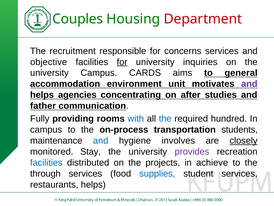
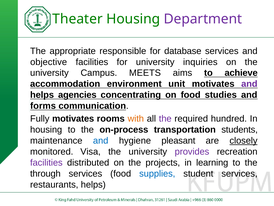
Couples: Couples -> Theater (78, 19)
Department colour: red -> purple (203, 19)
recruitment: recruitment -> appropriate (73, 51)
concerns: concerns -> database (183, 51)
for underline: present -> none (122, 62)
CARDS: CARDS -> MEETS (145, 73)
general: general -> achieve (241, 73)
on after: after -> food (191, 95)
father: father -> forms (43, 106)
Fully providing: providing -> motivates (73, 118)
with colour: blue -> orange (136, 118)
the colour: blue -> purple (165, 118)
campus: campus -> housing (46, 129)
involves: involves -> pleasant (178, 140)
Stay: Stay -> Visa (91, 151)
facilities colour: blue -> purple (46, 162)
achieve: achieve -> learning (212, 162)
